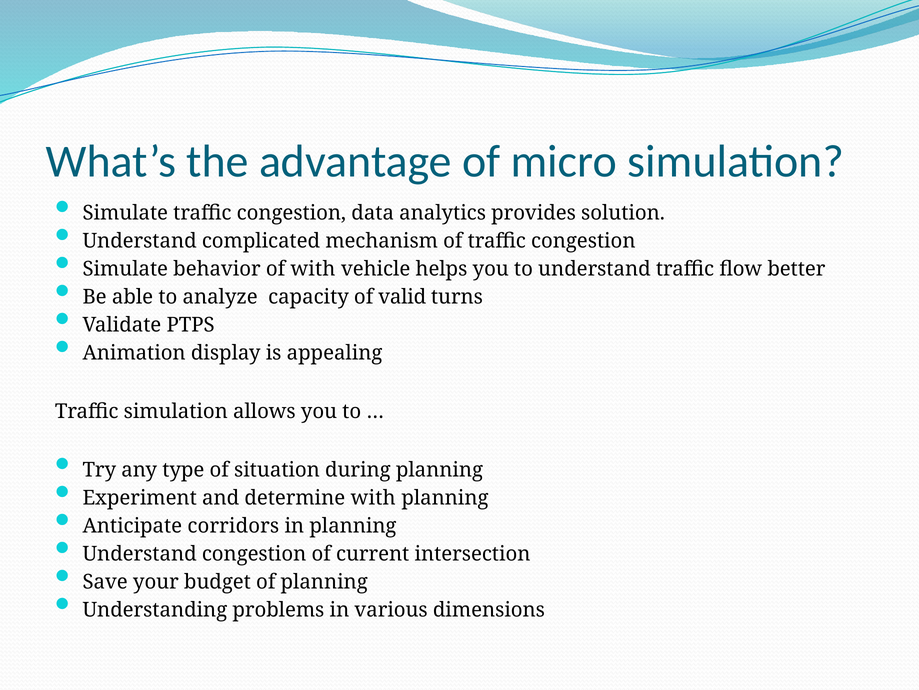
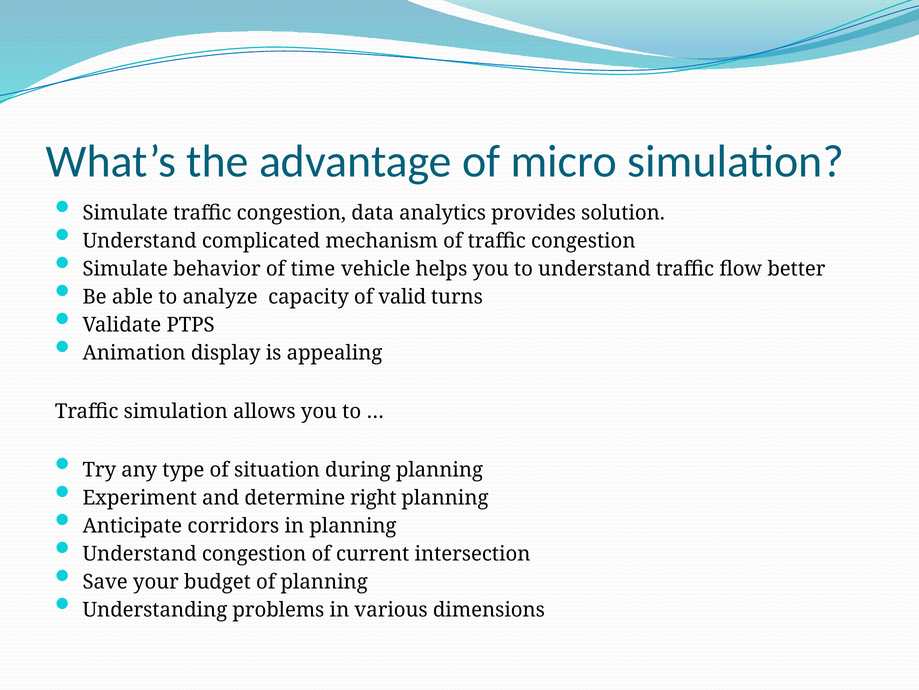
of with: with -> time (313, 269)
determine with: with -> right (373, 497)
